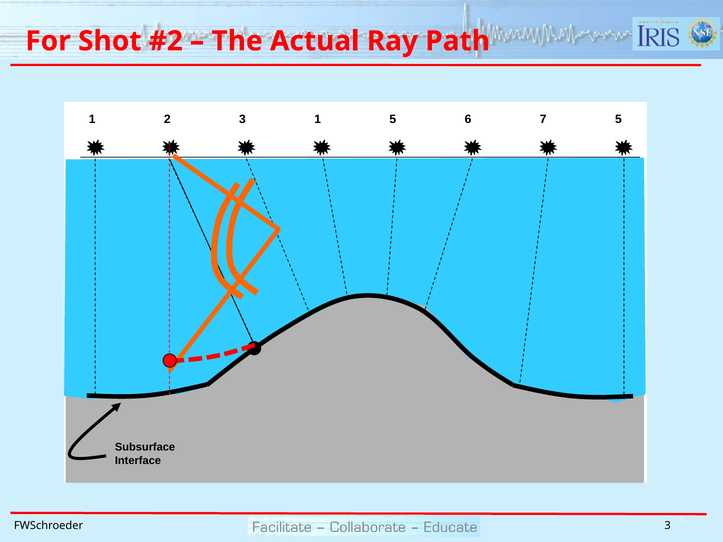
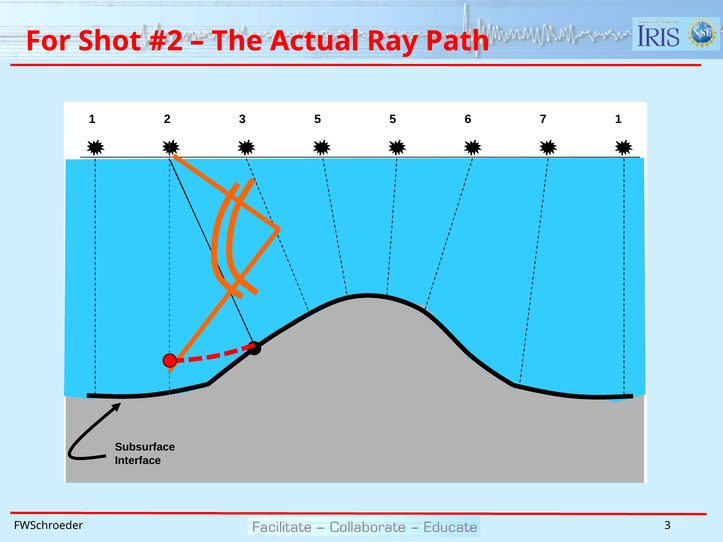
3 1: 1 -> 5 (318, 119)
7 5: 5 -> 1 (618, 119)
